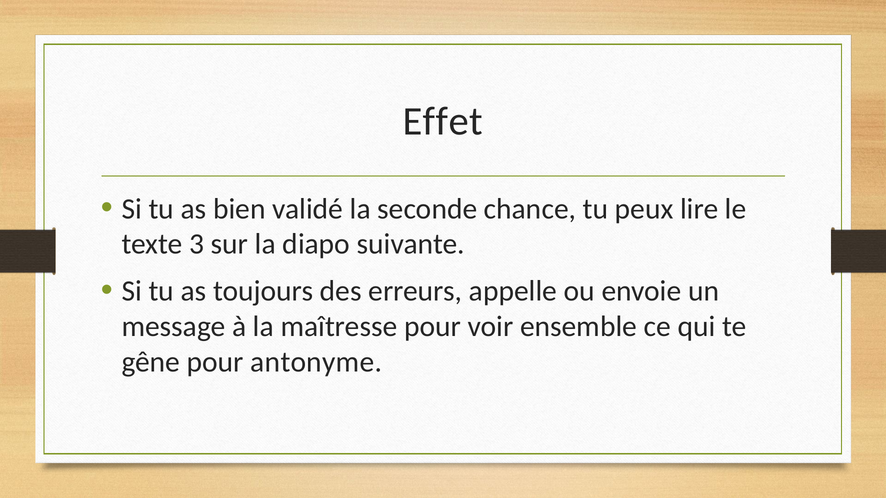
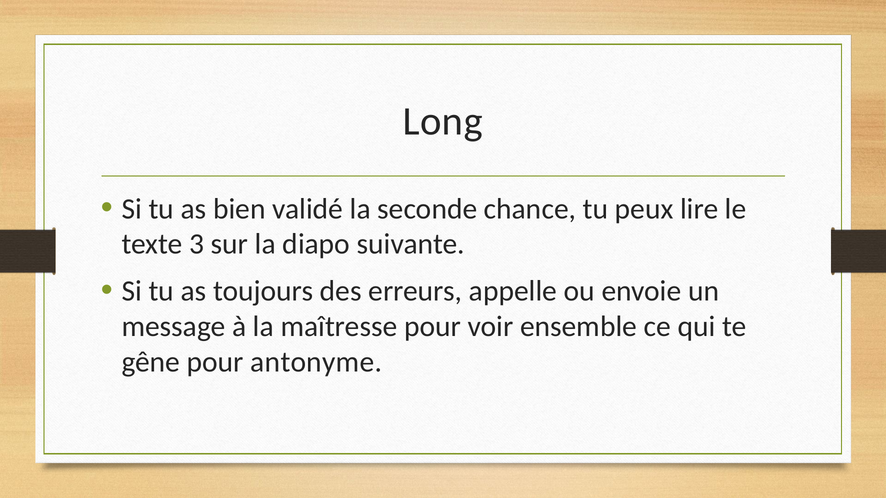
Effet: Effet -> Long (443, 122)
